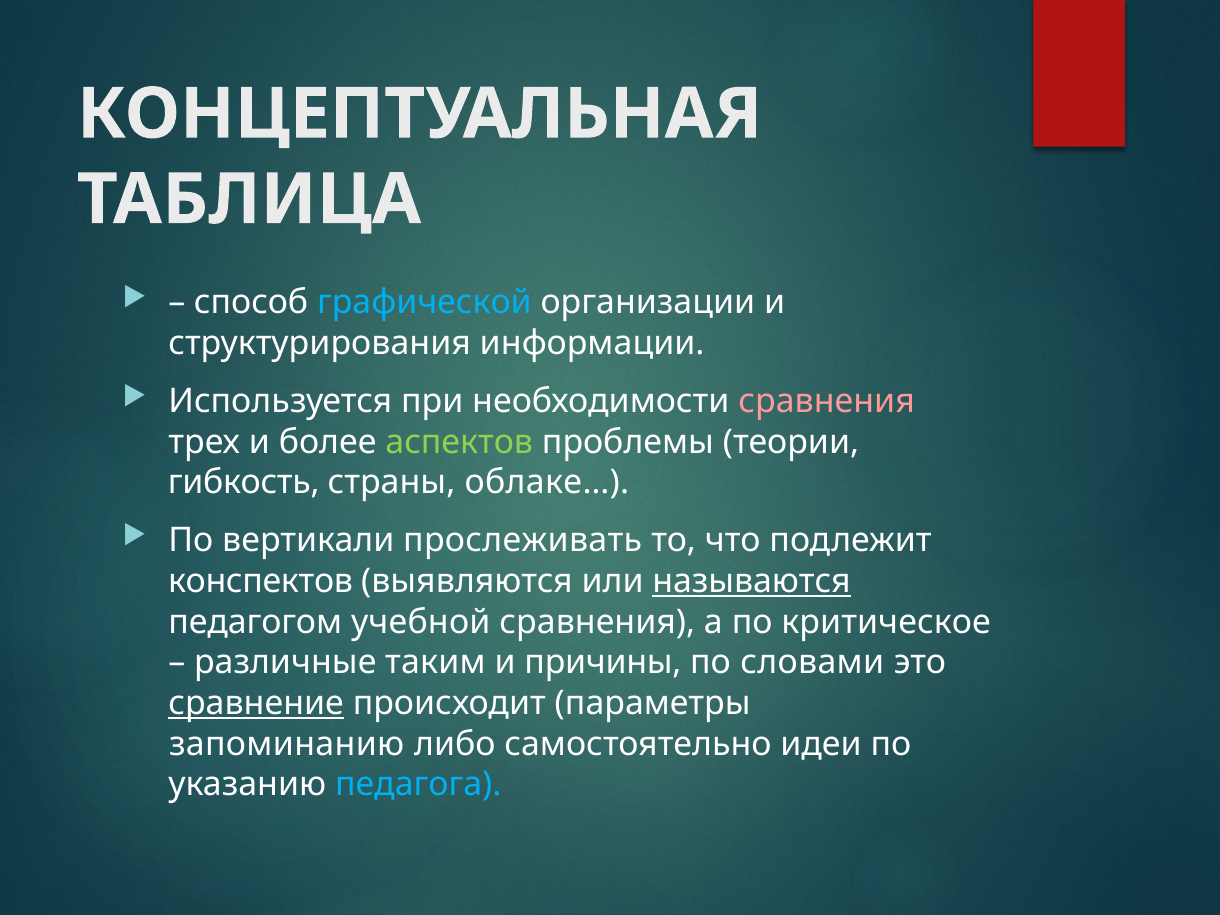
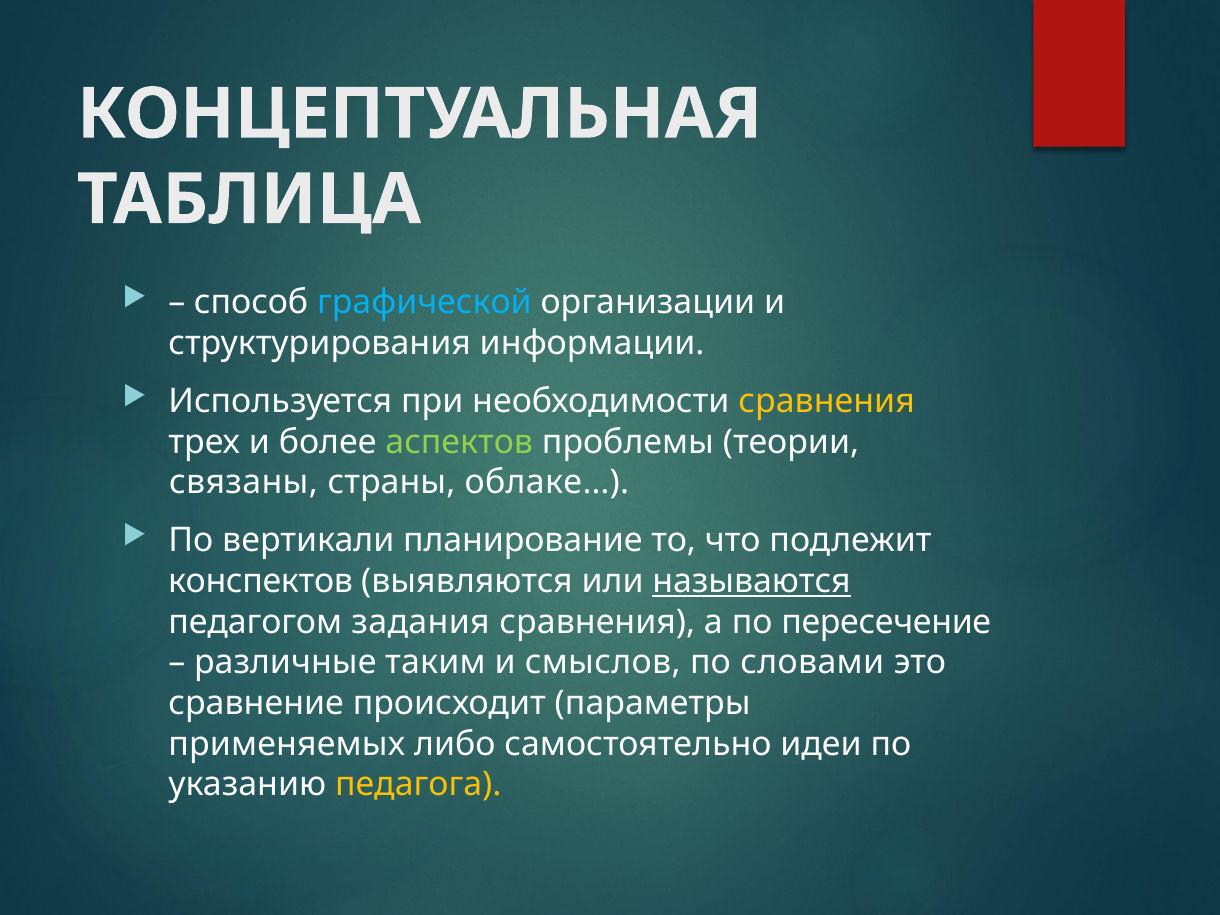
сравнения colour: pink -> yellow (827, 401)
гибкость: гибкость -> связаны (243, 483)
прослеживать: прослеживать -> планирование (523, 540)
учебной: учебной -> задания (421, 622)
критическое: критическое -> пересечение (886, 622)
причины: причины -> смыслов (603, 663)
сравнение underline: present -> none (256, 703)
запоминанию: запоминанию -> применяемых (287, 744)
педагога colour: light blue -> yellow (418, 785)
